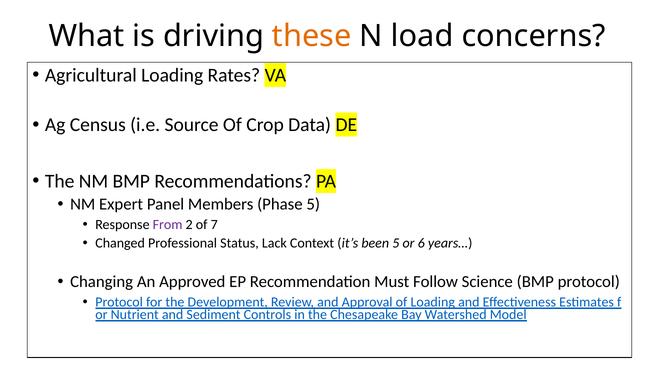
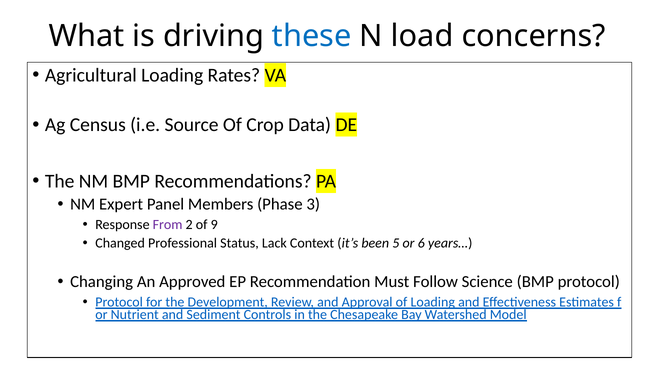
these colour: orange -> blue (312, 36)
Phase 5: 5 -> 3 (313, 204)
7: 7 -> 9 (214, 224)
